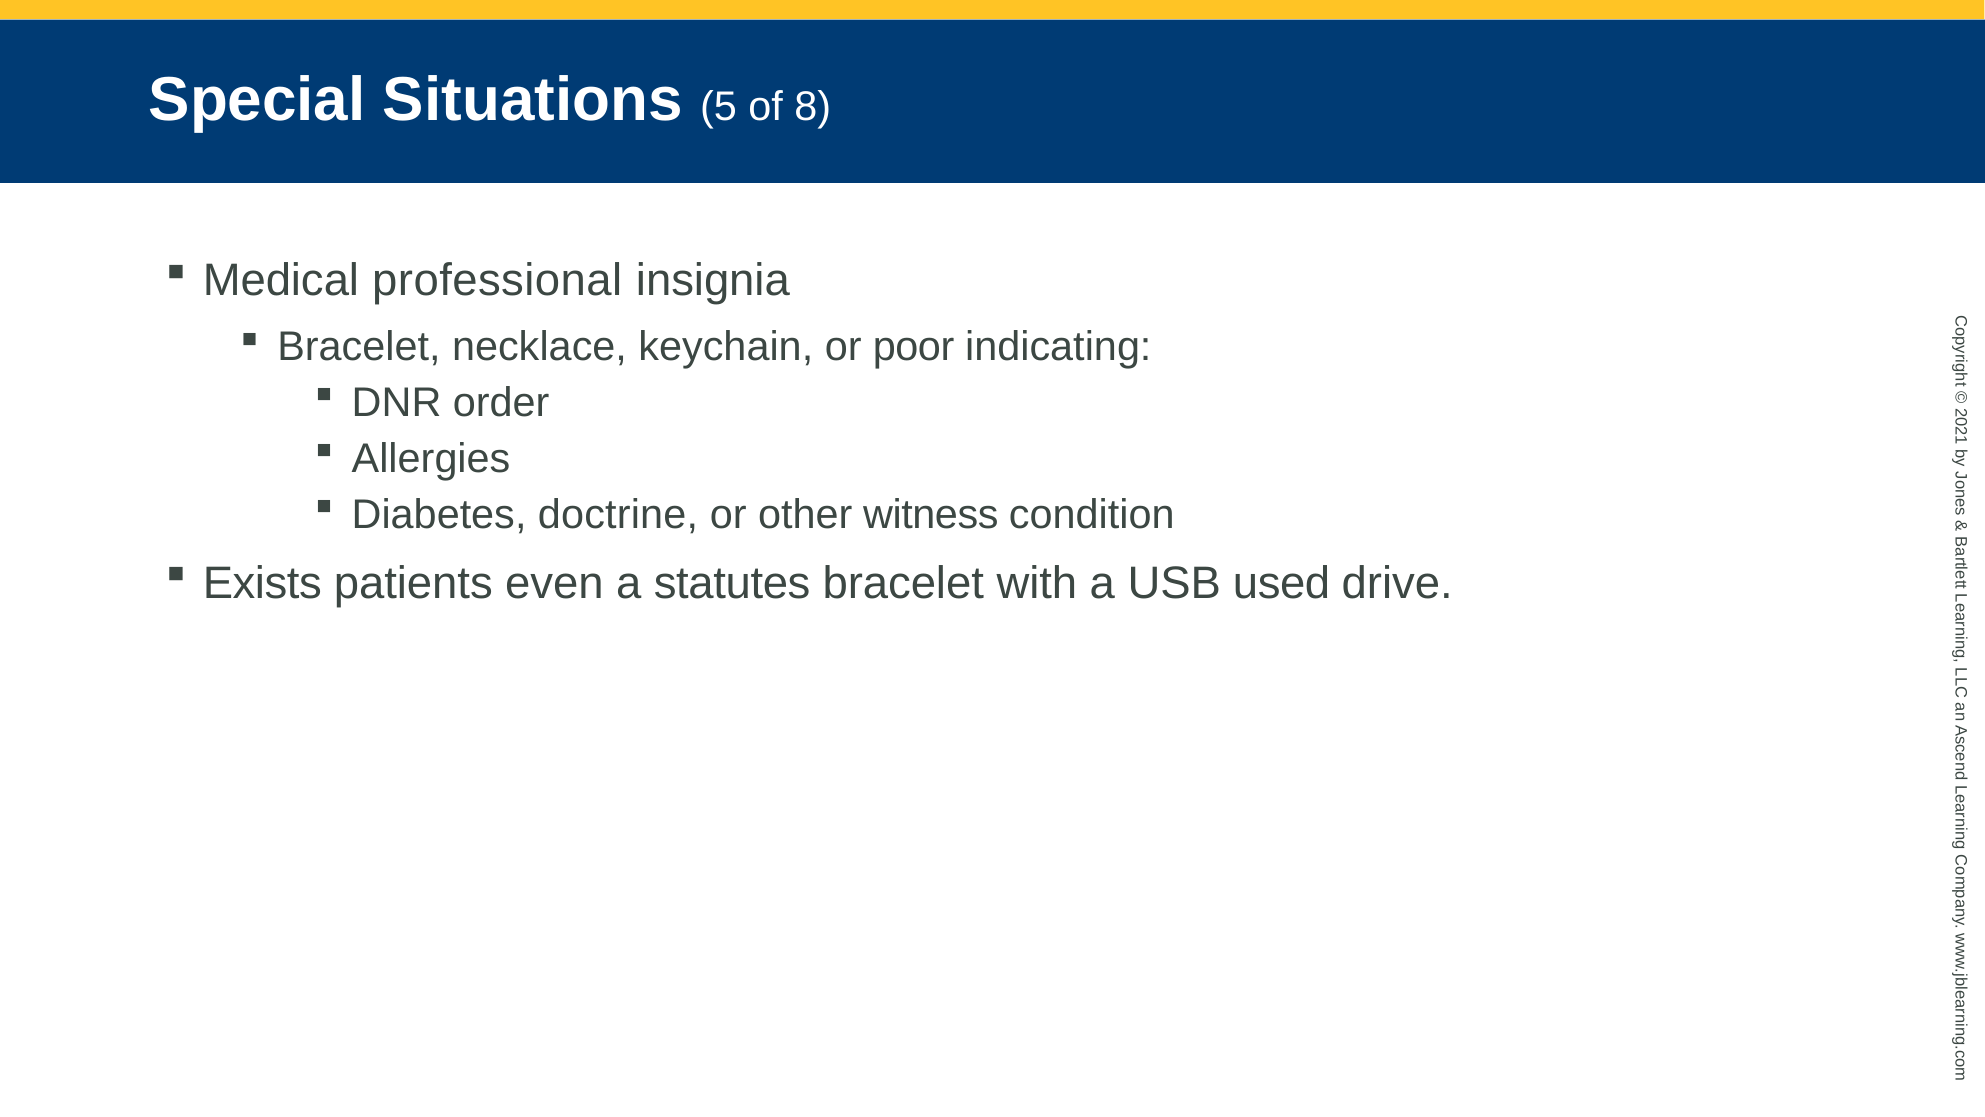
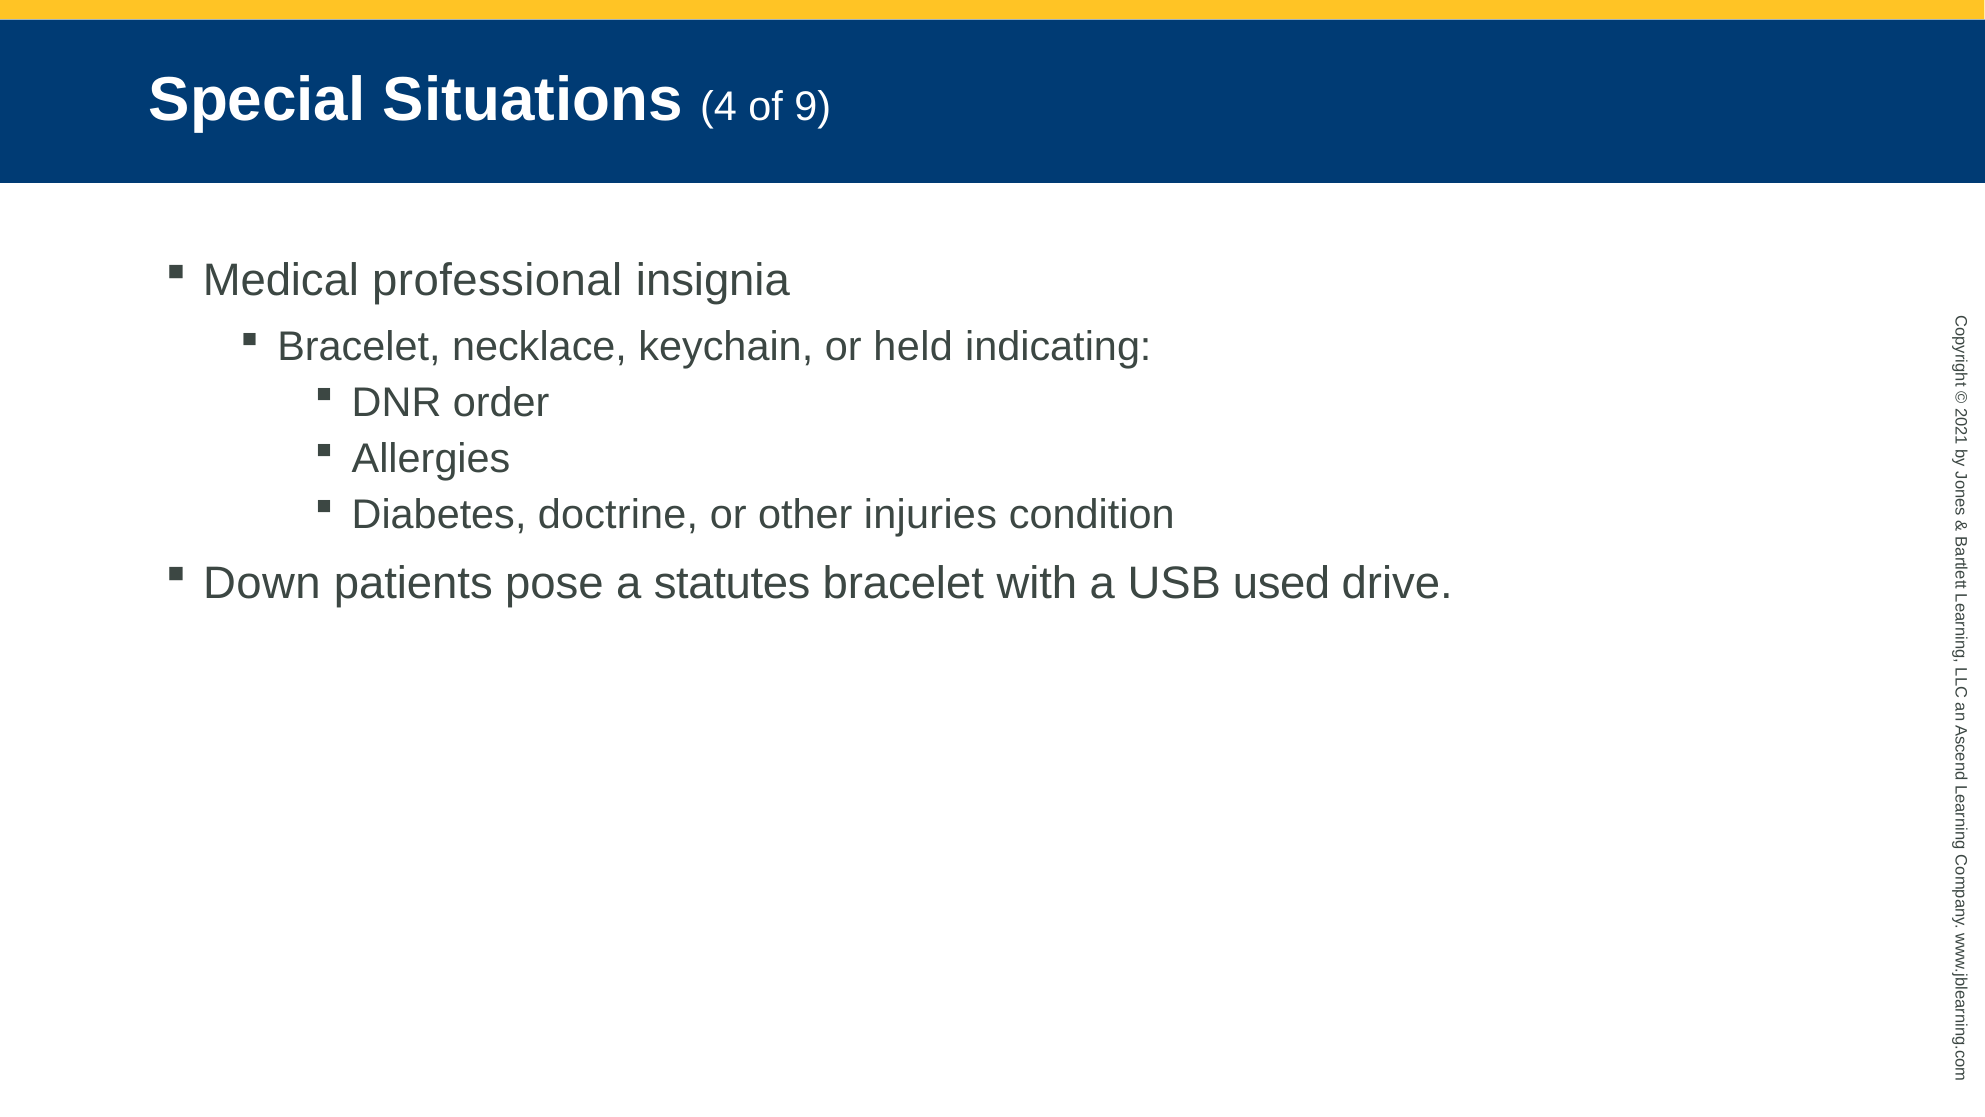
5: 5 -> 4 (719, 107)
8: 8 -> 9 (813, 107)
poor: poor -> held (913, 347)
witness: witness -> injuries (930, 514)
Exists: Exists -> Down (262, 583)
even: even -> pose (554, 583)
